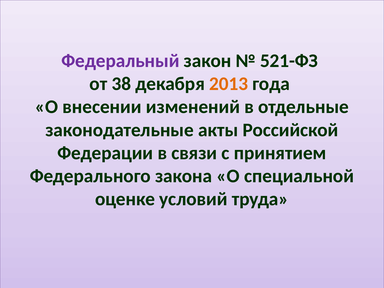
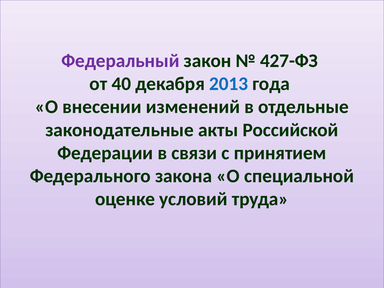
521-ФЗ: 521-ФЗ -> 427-ФЗ (289, 61)
38: 38 -> 40 (121, 84)
2013 colour: orange -> blue (229, 84)
